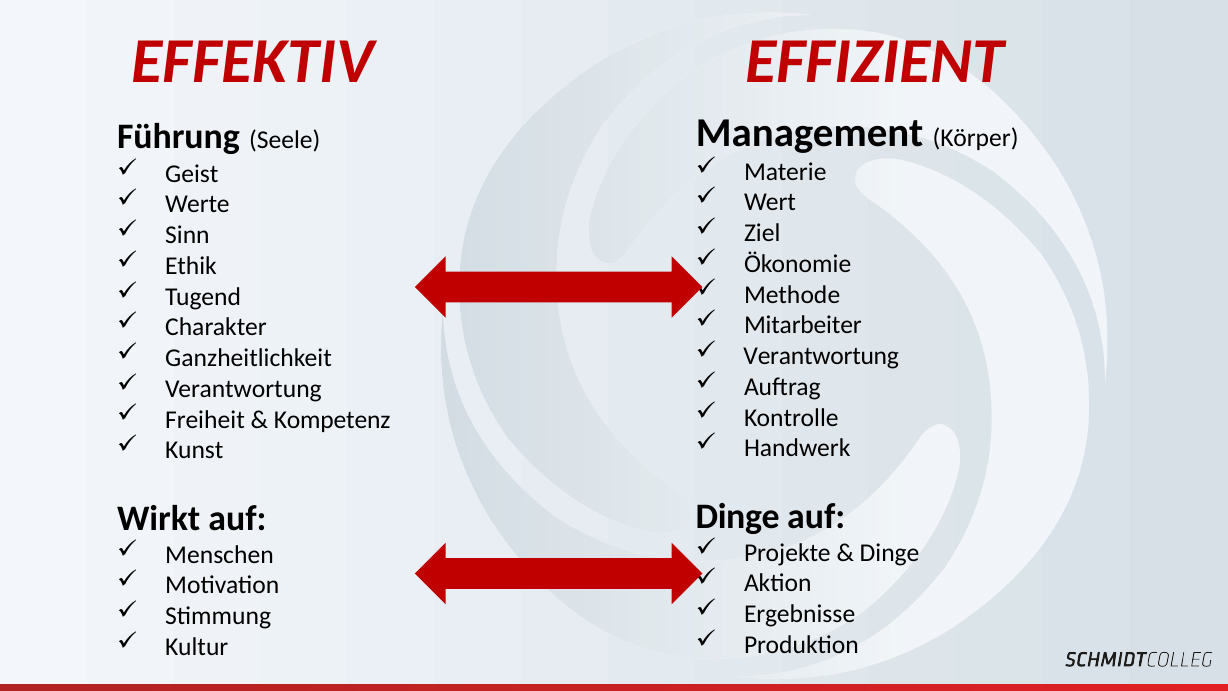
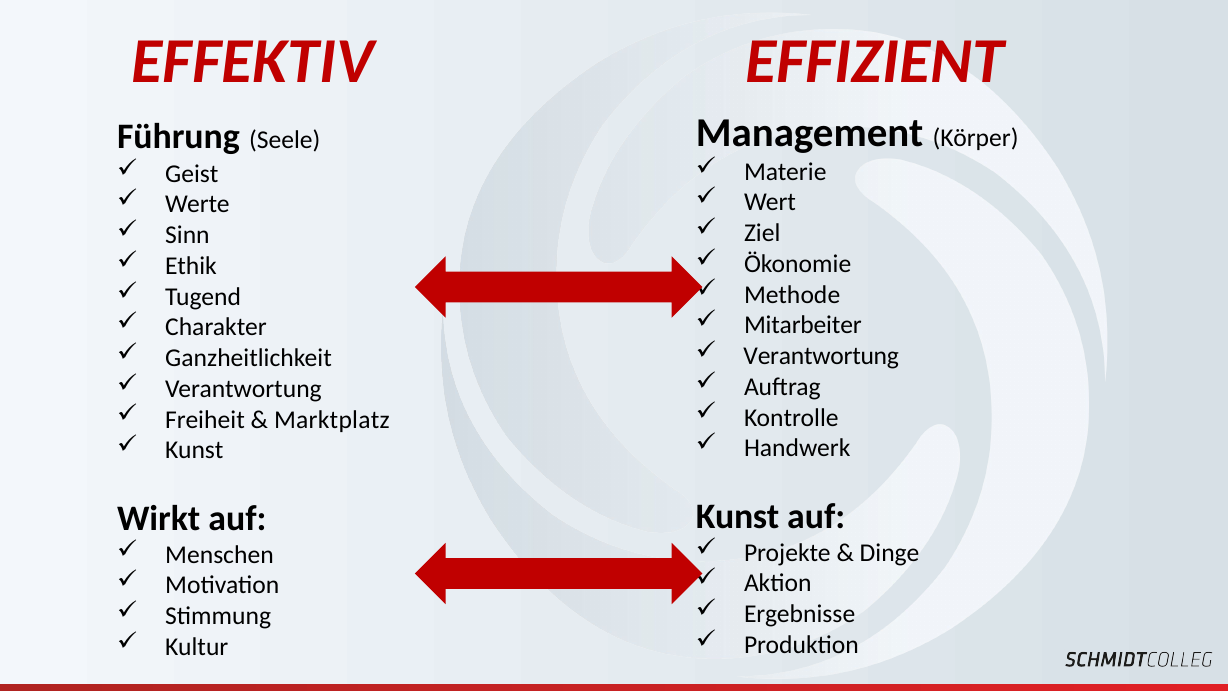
Kompetenz: Kompetenz -> Marktplatz (332, 419)
Dinge: Dinge -> Kunst (738, 516)
